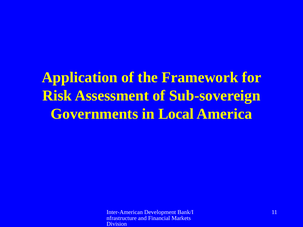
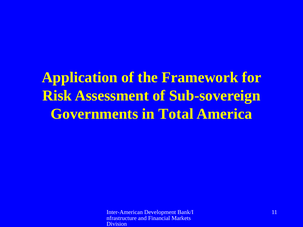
Local: Local -> Total (176, 114)
